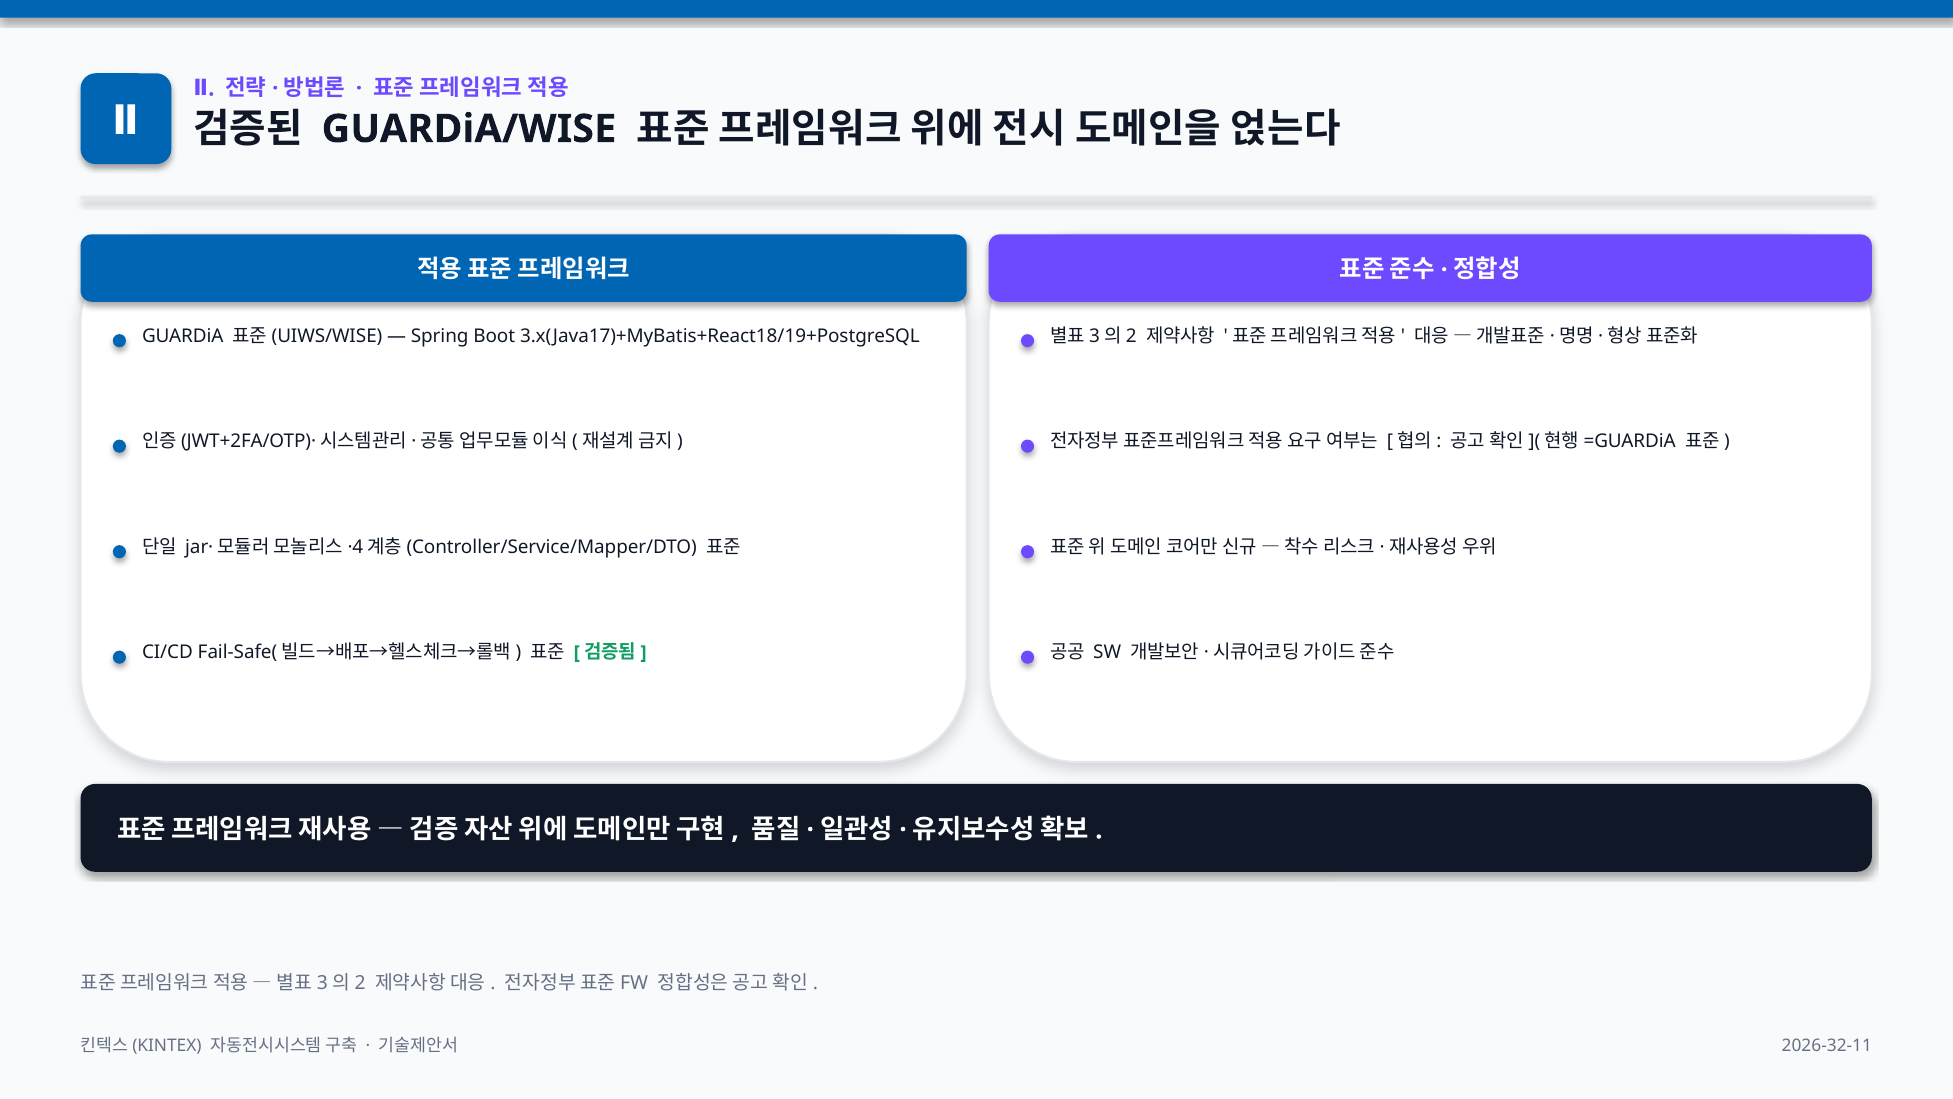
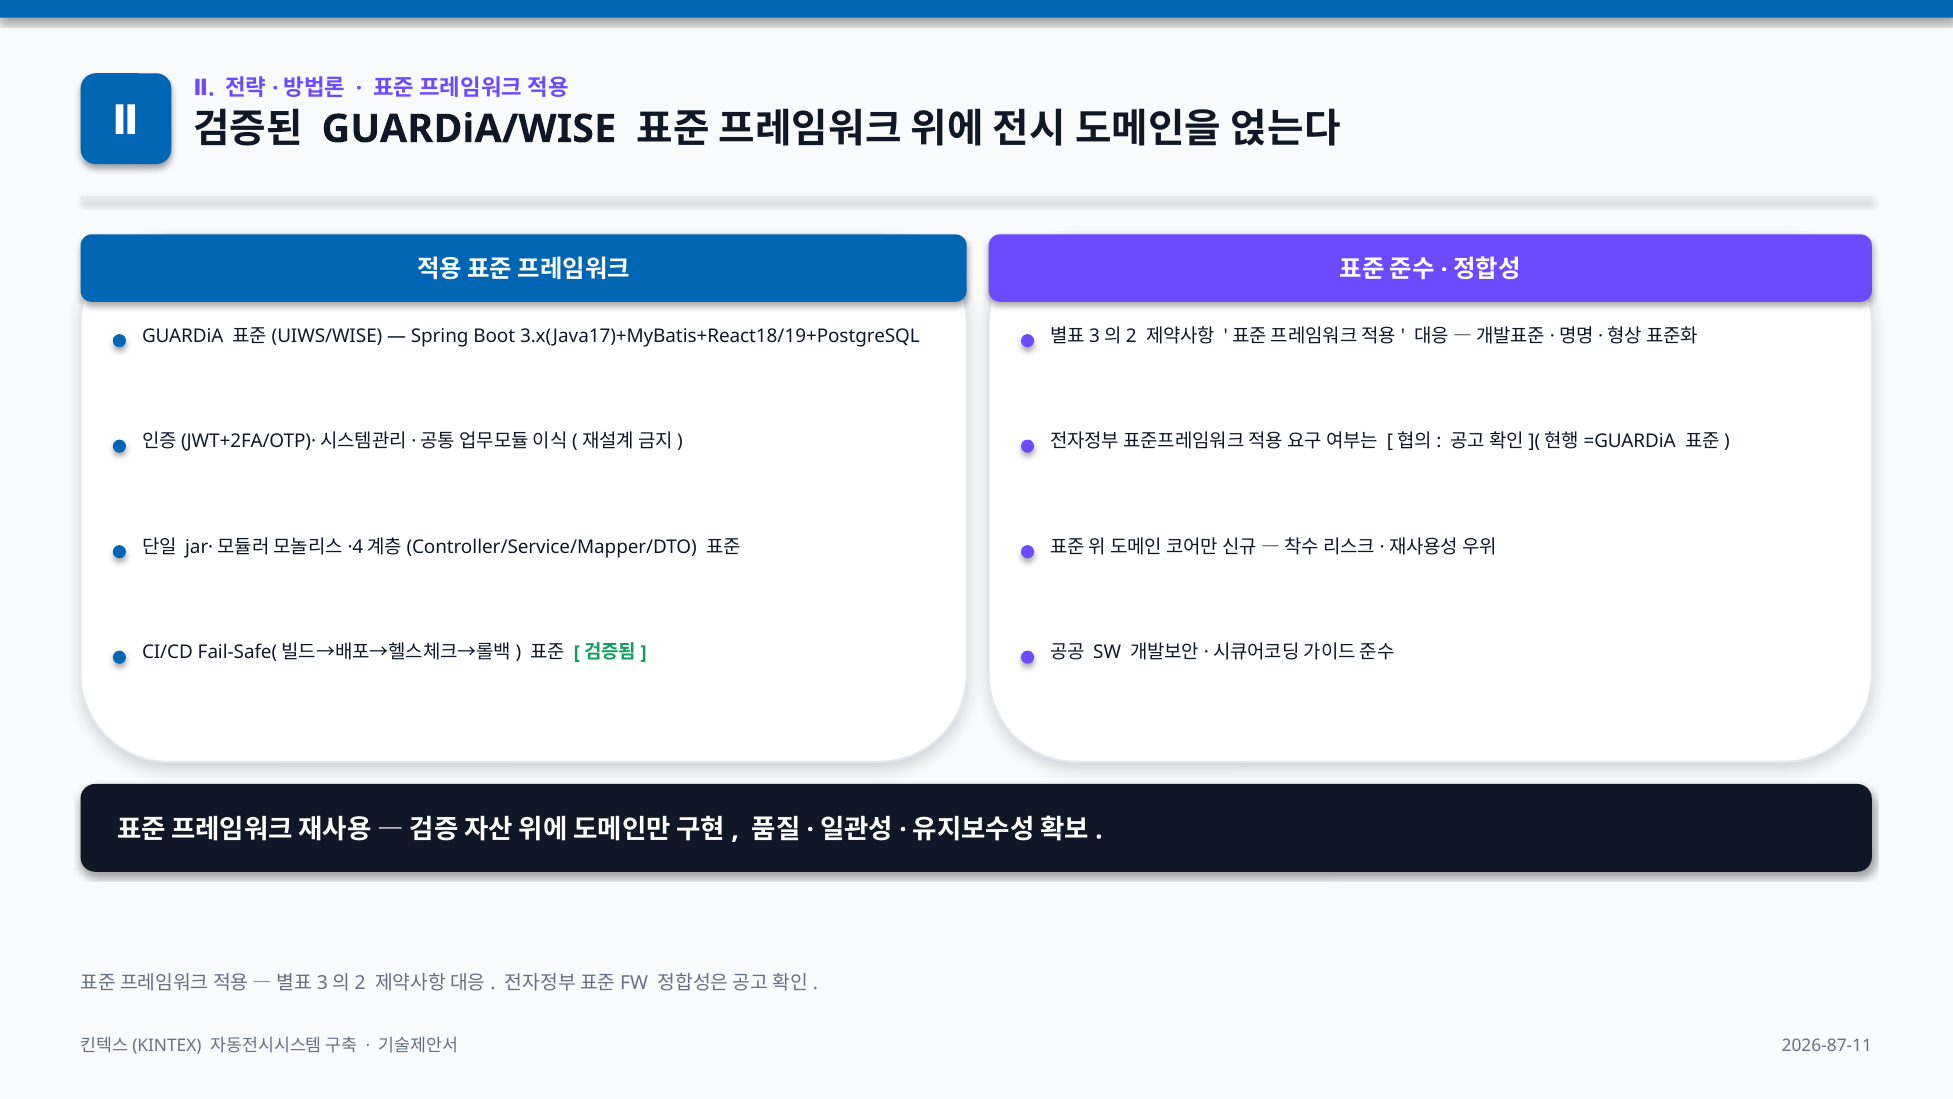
2026-32-11: 2026-32-11 -> 2026-87-11 (1827, 1046)
